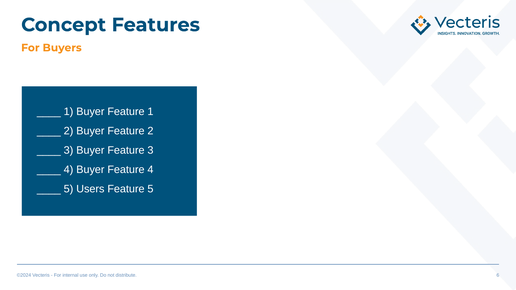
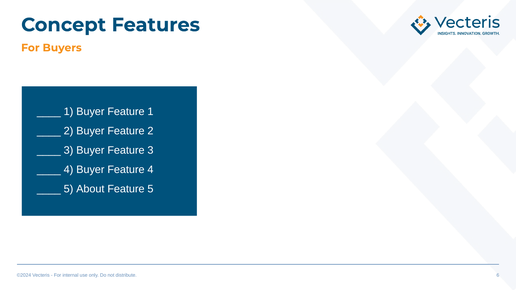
Users: Users -> About (90, 189)
